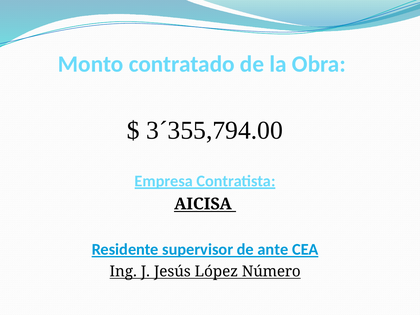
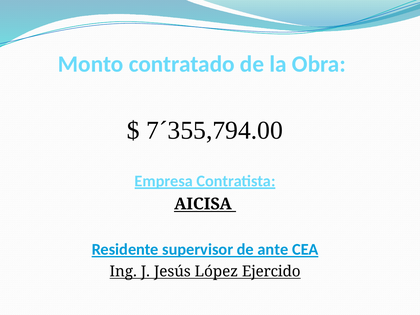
3´355,794.00: 3´355,794.00 -> 7´355,794.00 (215, 130)
Número: Número -> Ejercido (271, 271)
